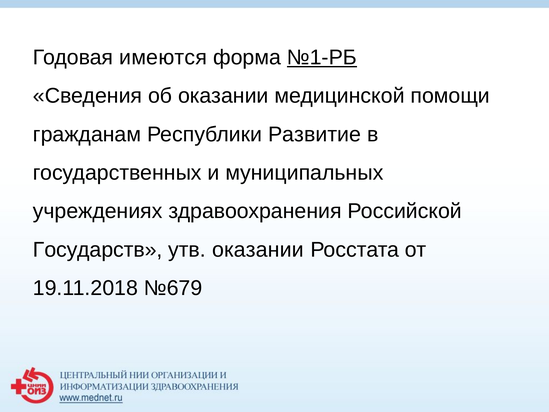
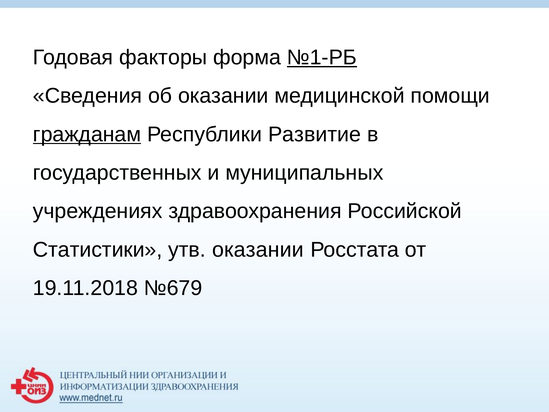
имеются: имеются -> факторы (163, 57)
гражданам underline: none -> present (87, 134)
Государств: Государств -> Статистики (98, 250)
